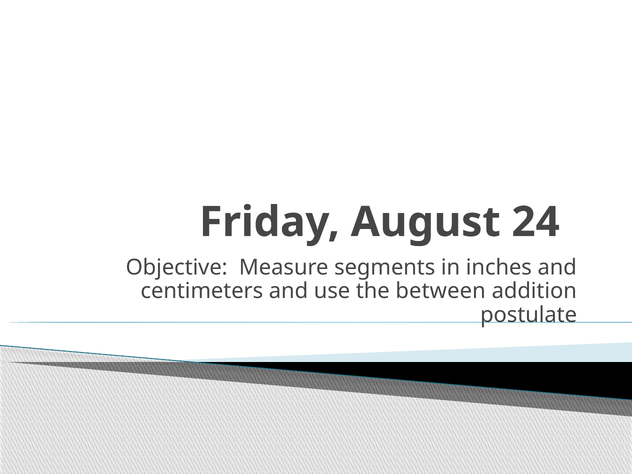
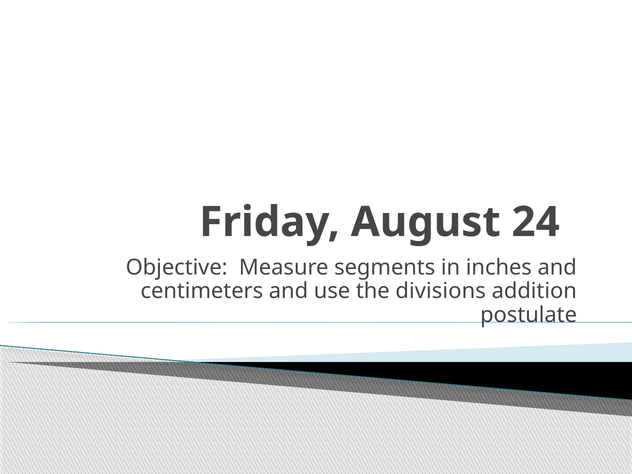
between: between -> divisions (441, 291)
